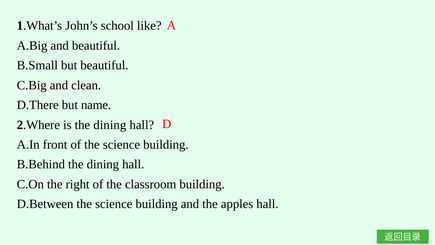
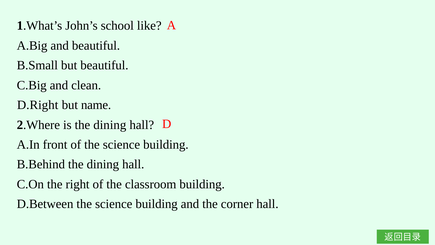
D.There: D.There -> D.Right (38, 105)
apples: apples -> corner (237, 204)
